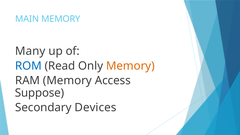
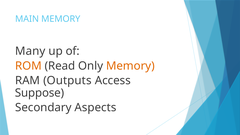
ROM colour: blue -> orange (28, 66)
RAM Memory: Memory -> Outputs (67, 80)
Devices: Devices -> Aspects (95, 108)
